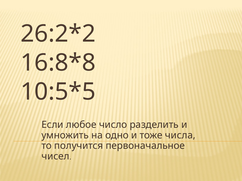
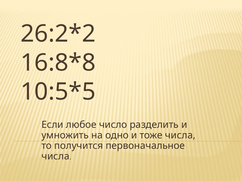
чисел: чисел -> числа (55, 157)
